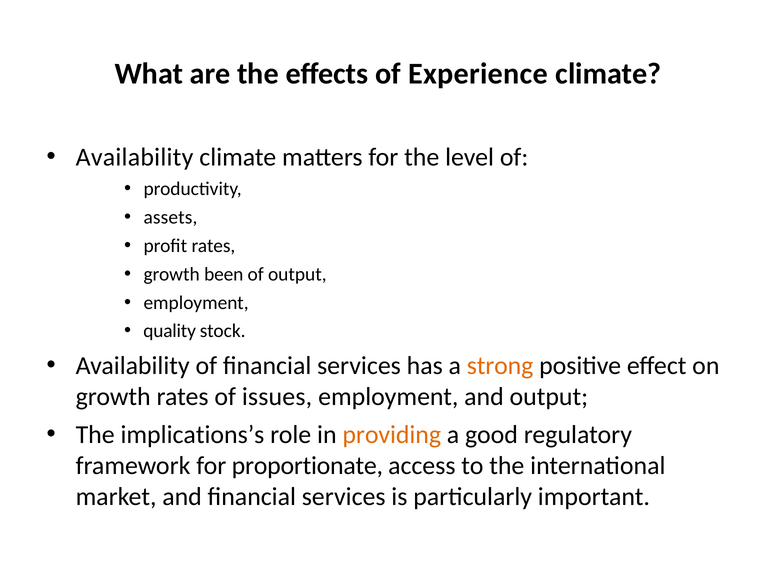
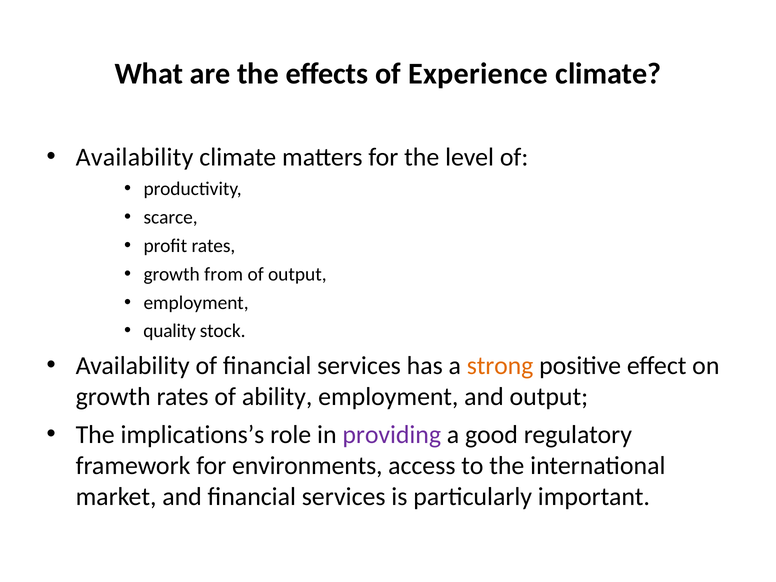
assets: assets -> scarce (171, 217)
been: been -> from (224, 274)
issues: issues -> ability (277, 397)
providing colour: orange -> purple (392, 435)
proportionate: proportionate -> environments (307, 466)
